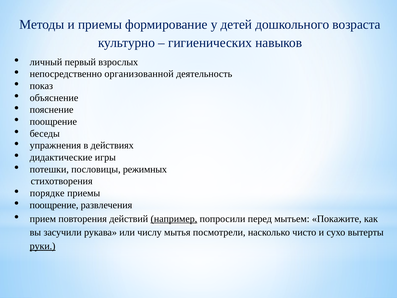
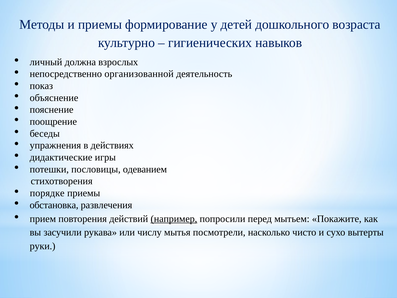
первый: первый -> должна (80, 62)
режимных: режимных -> одеванием (145, 169)
поощрение: поощрение -> обстановка (54, 205)
руки underline: present -> none (43, 246)
